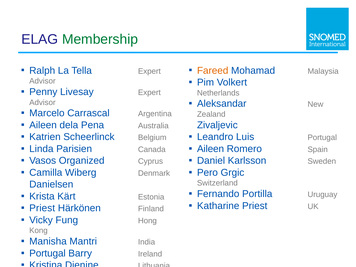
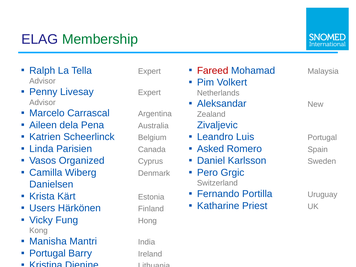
Fareed colour: orange -> red (213, 70)
Aileen: Aileen -> Asked (211, 149)
Priest: Priest -> Users (42, 208)
